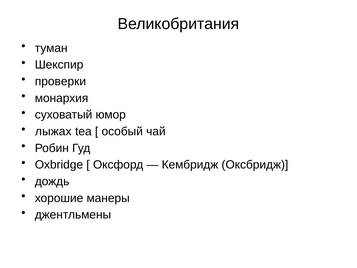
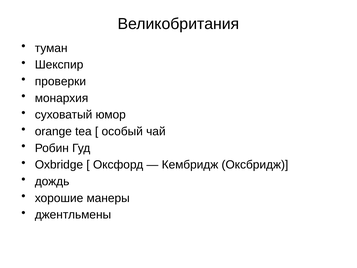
лыжах: лыжах -> orange (53, 131)
